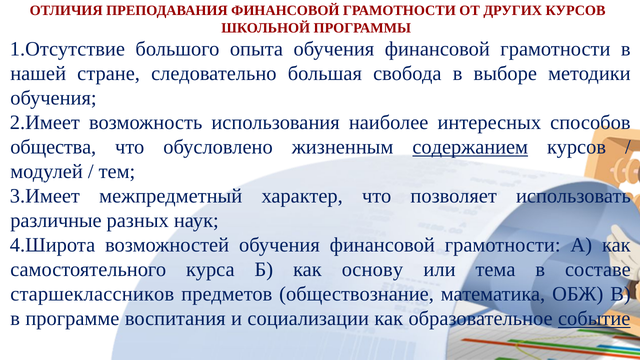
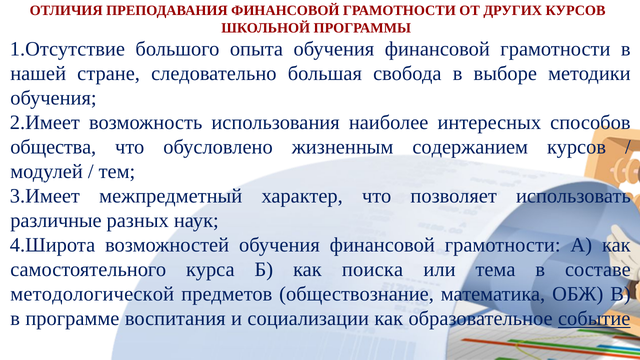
содержанием underline: present -> none (470, 147)
основу: основу -> поиска (373, 270)
старшеклассников: старшеклассников -> методологической (92, 294)
